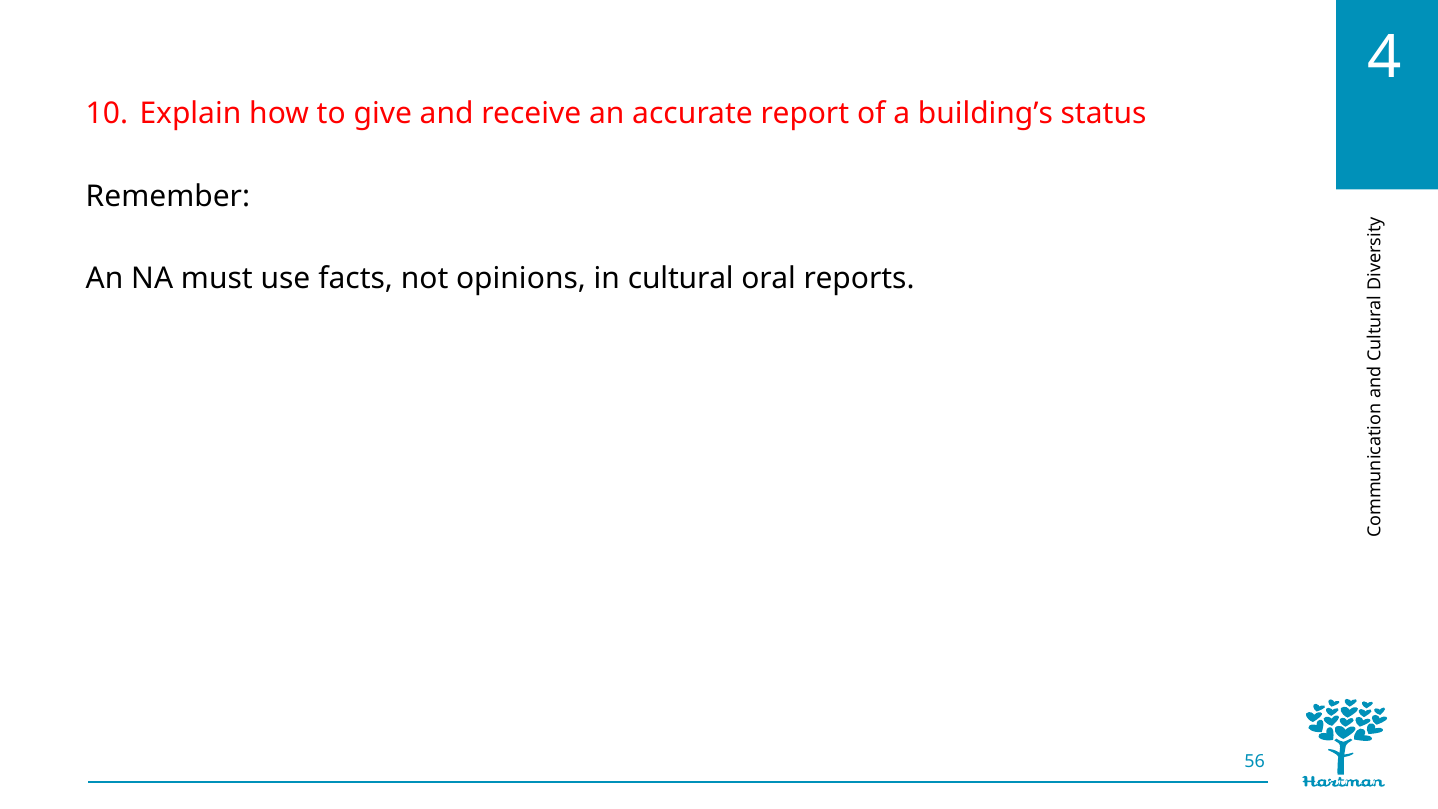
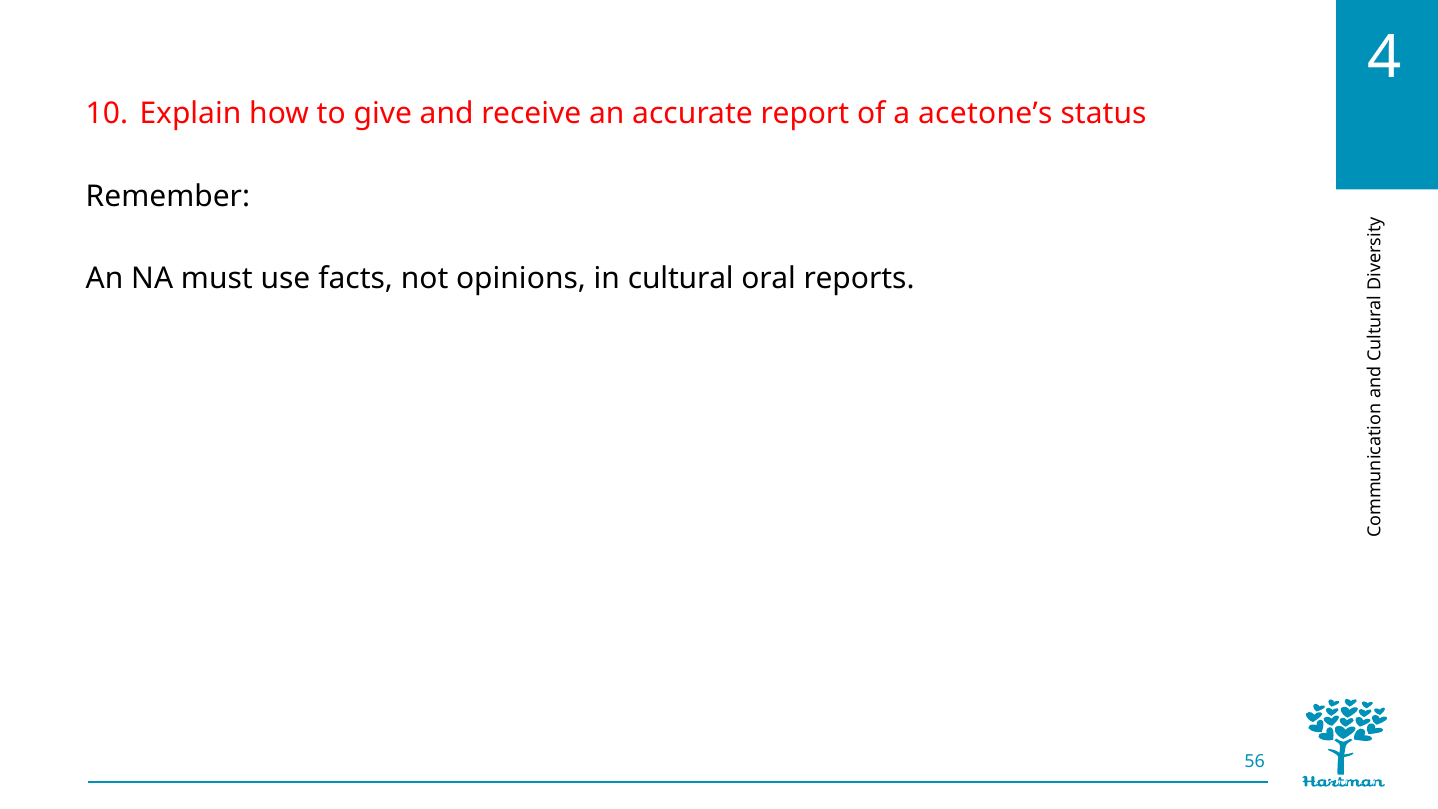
building’s: building’s -> acetone’s (985, 113)
